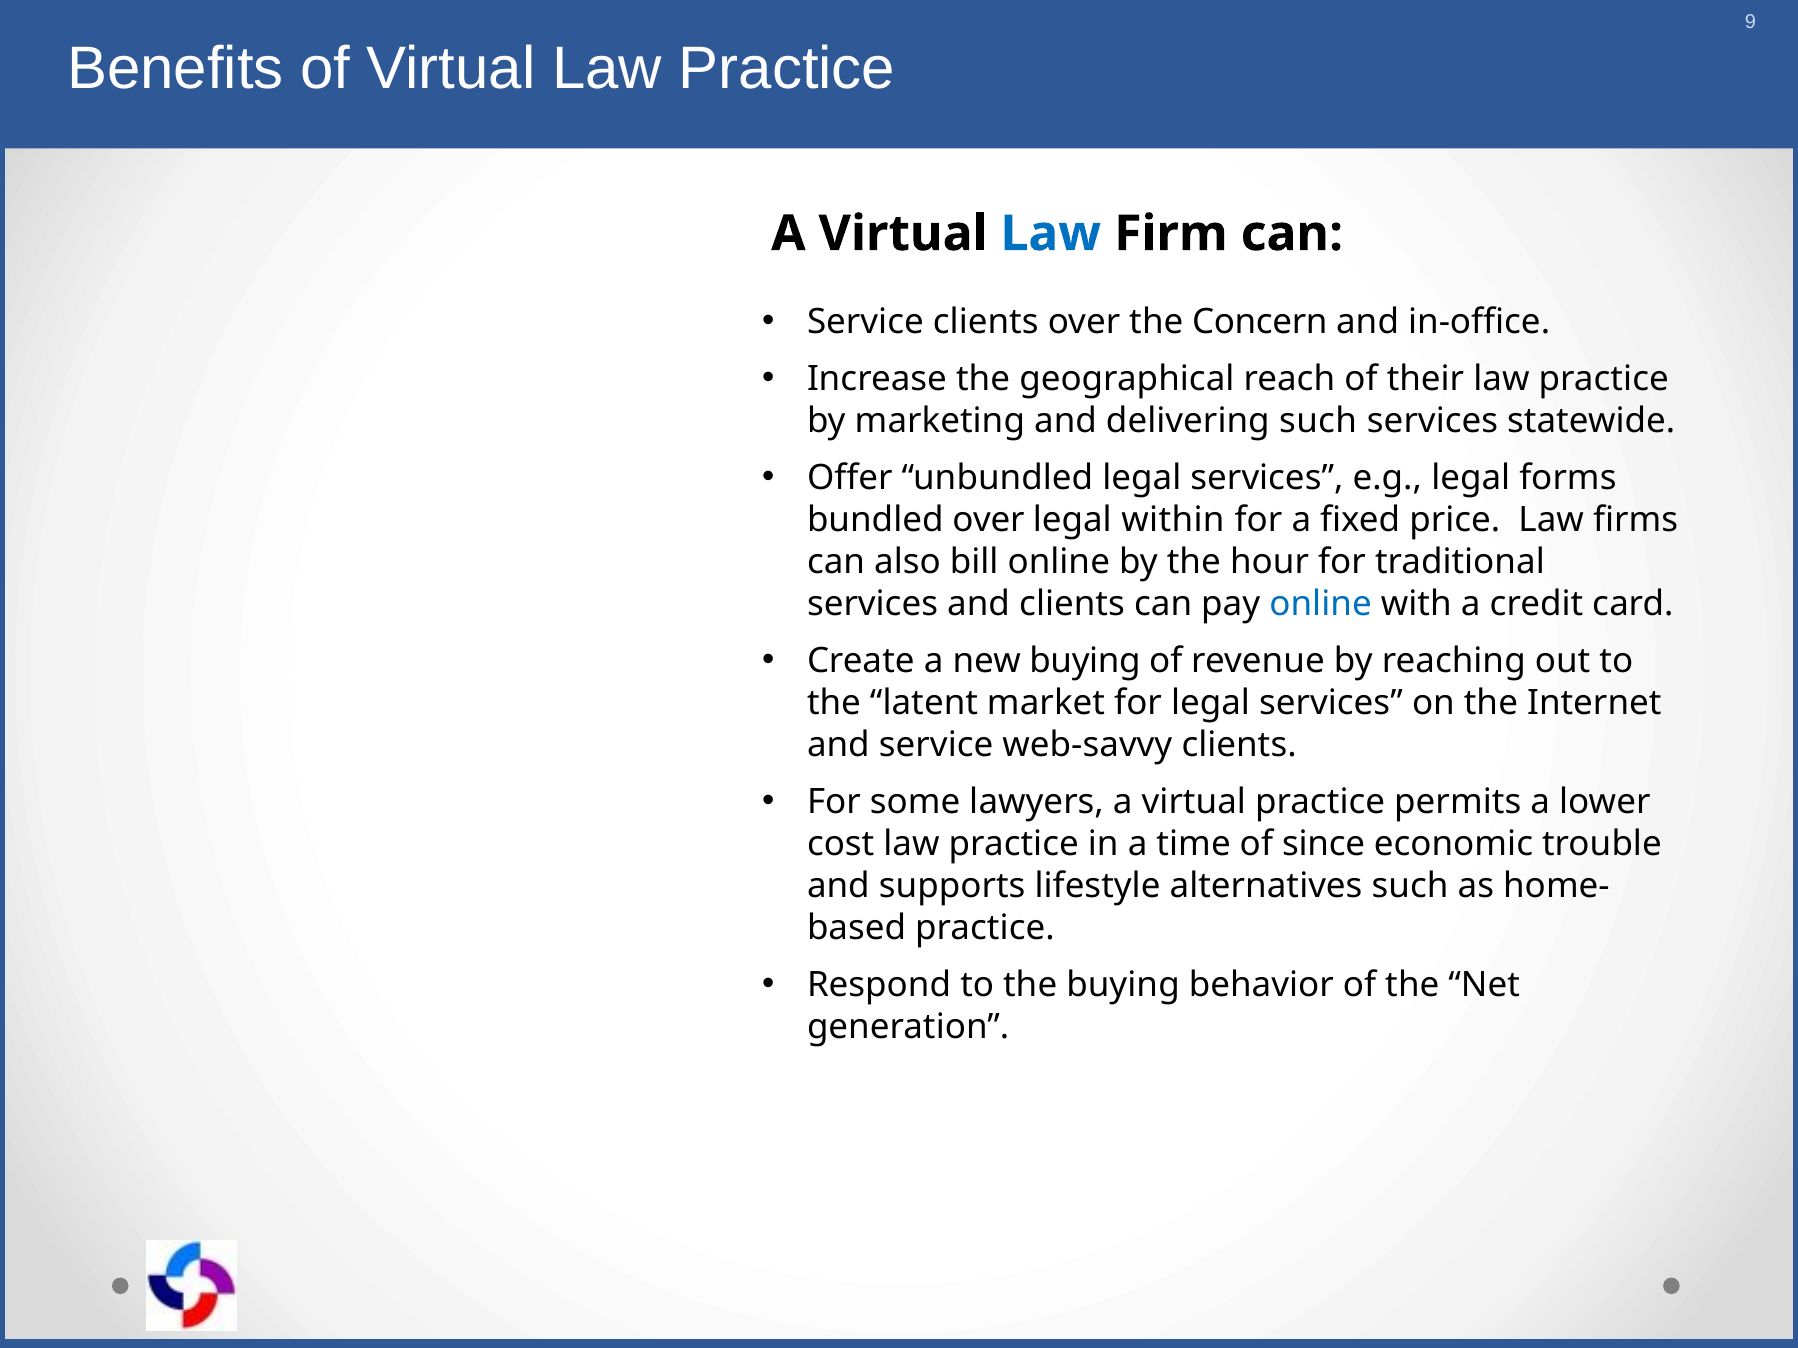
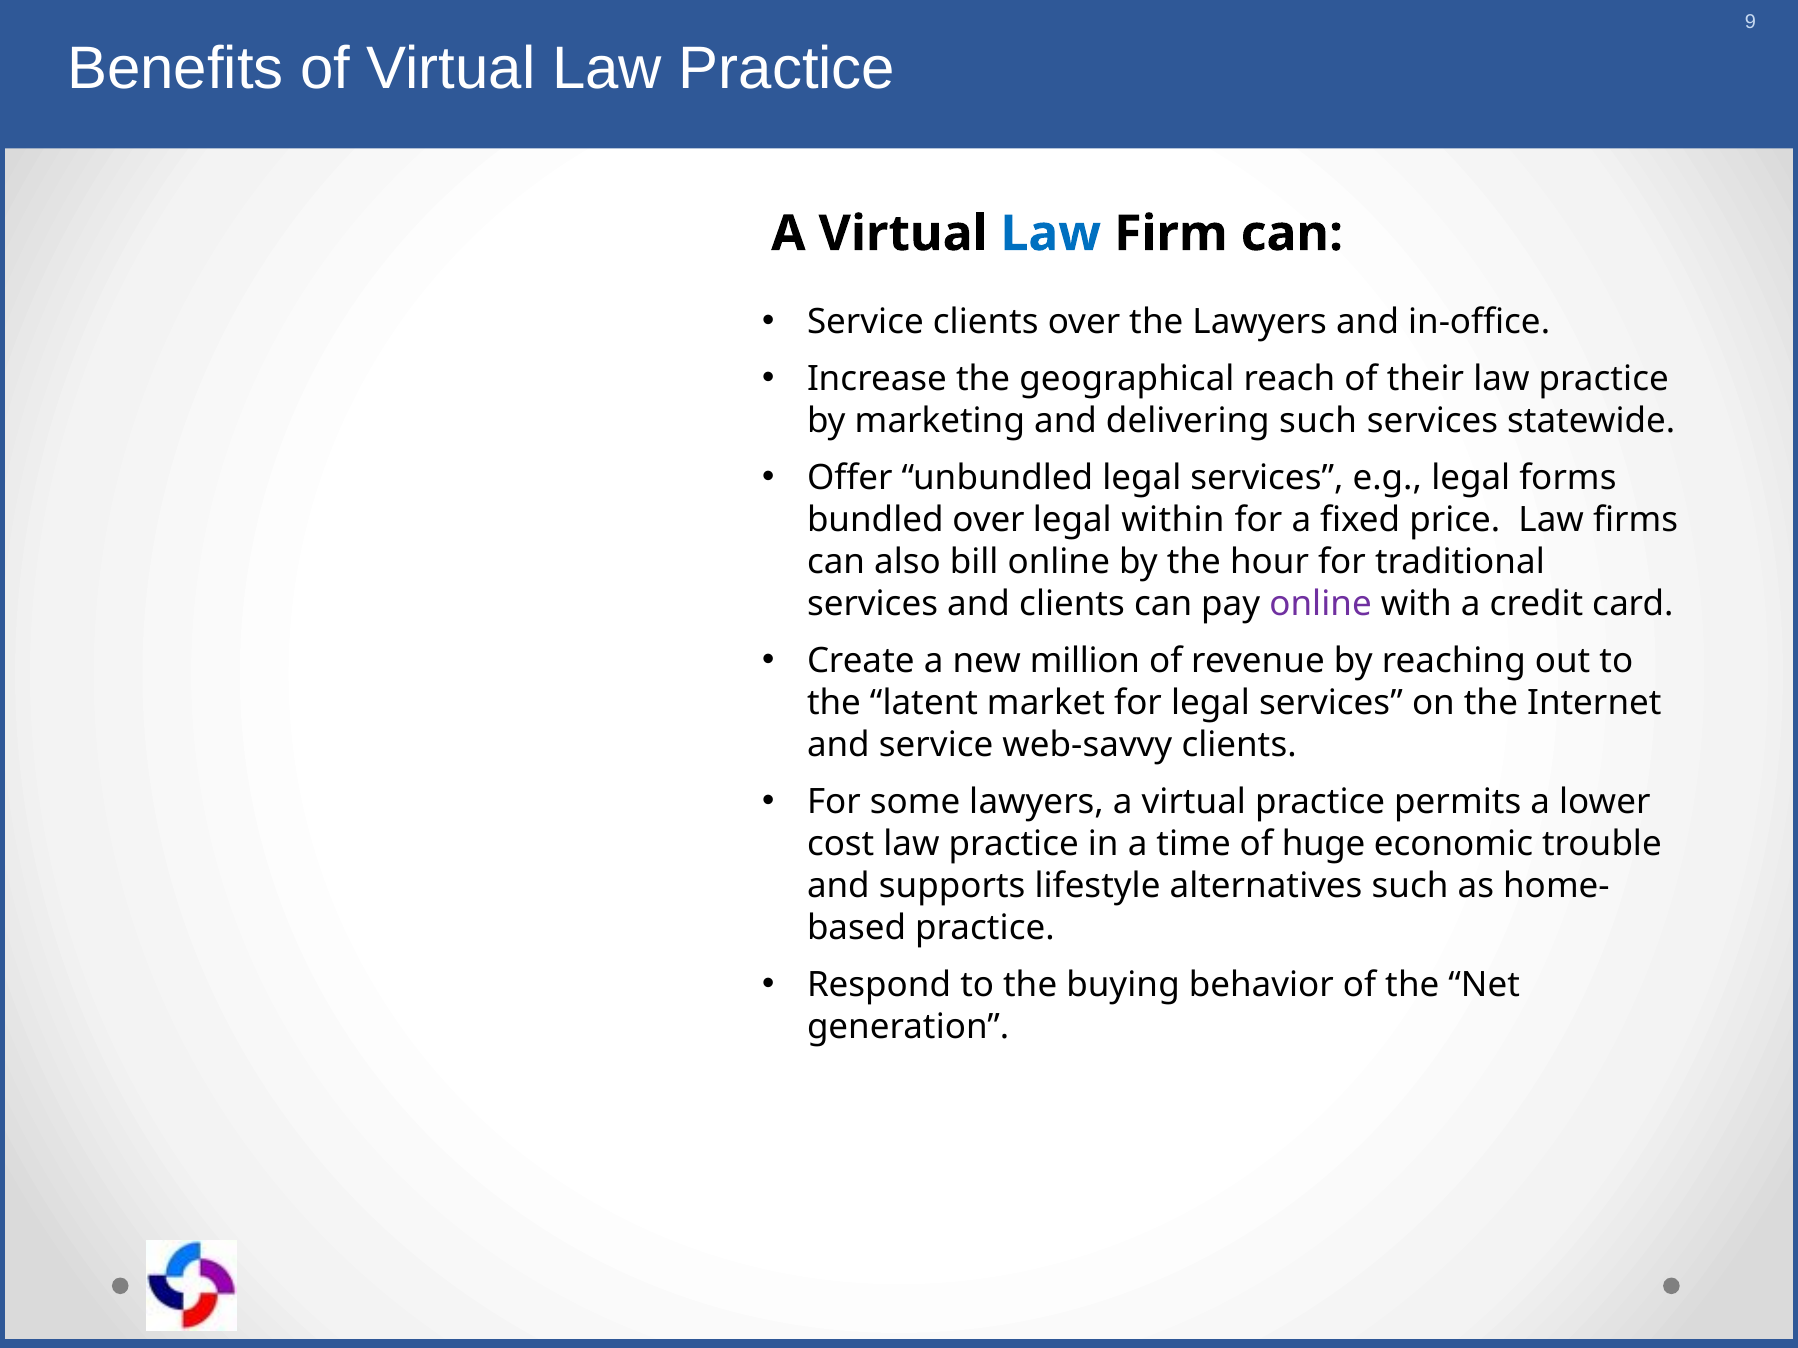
the Concern: Concern -> Lawyers (1260, 322)
online colour: blue -> purple (1321, 604)
new buying: buying -> million (1085, 661)
since: since -> huge (1324, 844)
